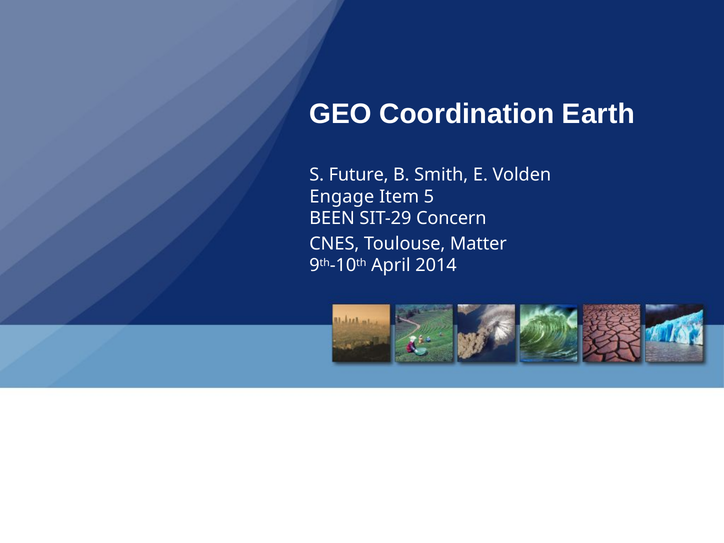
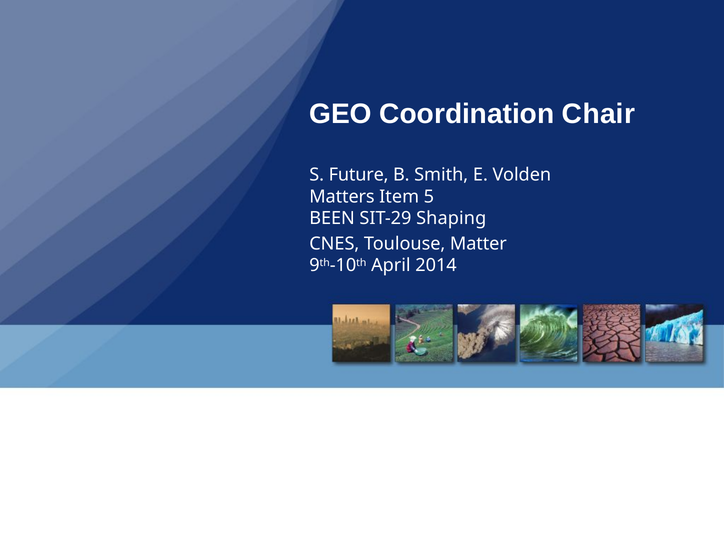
Earth: Earth -> Chair (599, 114)
Engage: Engage -> Matters (342, 197)
Concern: Concern -> Shaping (451, 218)
